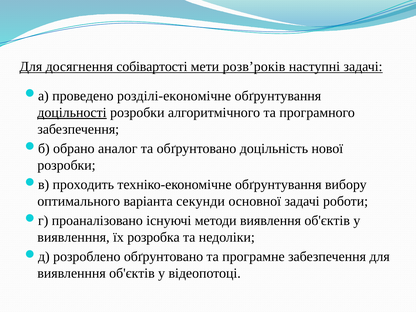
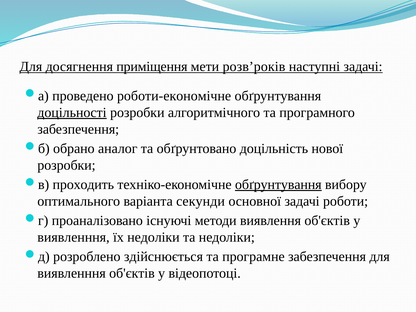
собівартості: собівартості -> приміщення (152, 67)
розділі-економічне: розділі-економічне -> роботи-економічне (174, 96)
обґрунтування underline: none -> present (278, 185)
їх розробка: розробка -> недоліки (153, 237)
розроблено обґрунтовано: обґрунтовано -> здійснюється (163, 257)
